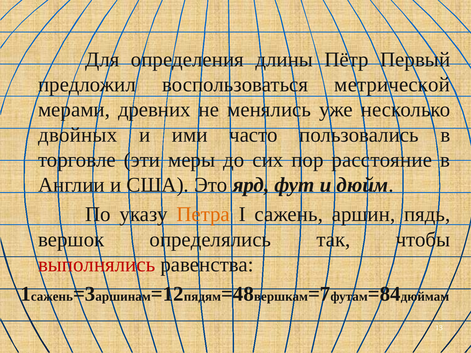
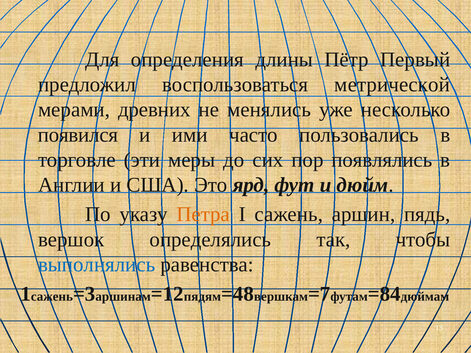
двойных: двойных -> появился (78, 135)
расстояние: расстояние -> появлялись (382, 160)
выполнялись colour: red -> blue (97, 265)
